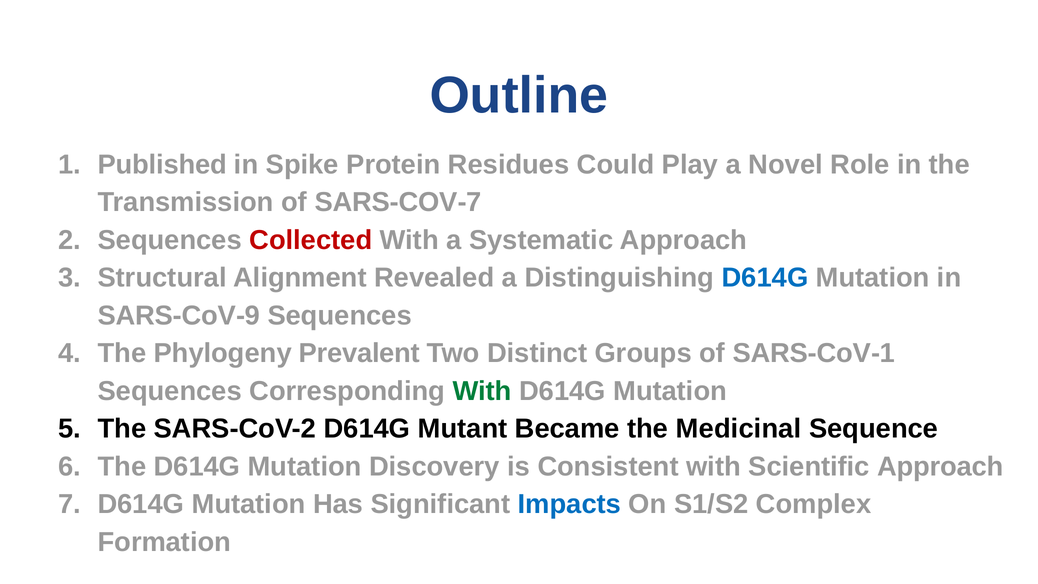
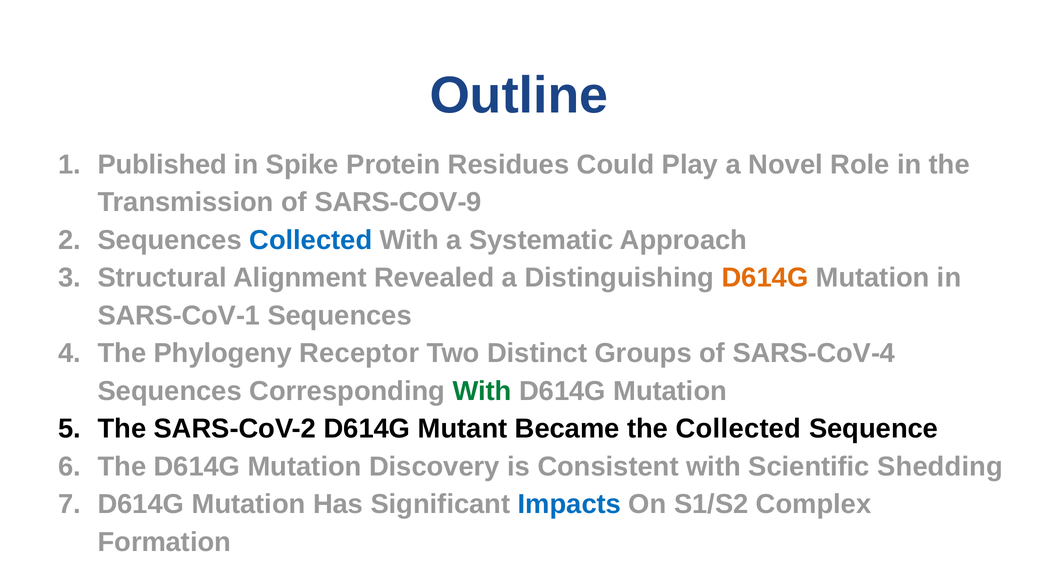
SARS-COV-7: SARS-COV-7 -> SARS-COV-9 (398, 202)
Collected colour: red -> blue (311, 240)
D614G colour: blue -> orange (765, 278)
SARS-CoV-9: SARS-CoV-9 -> SARS-CoV-1 (179, 315)
Prevalent: Prevalent -> Receptor (359, 353)
SARS-CoV-1: SARS-CoV-1 -> SARS-CoV-4 (814, 353)
the Medicinal: Medicinal -> Collected (739, 429)
Scientific Approach: Approach -> Shedding (940, 467)
